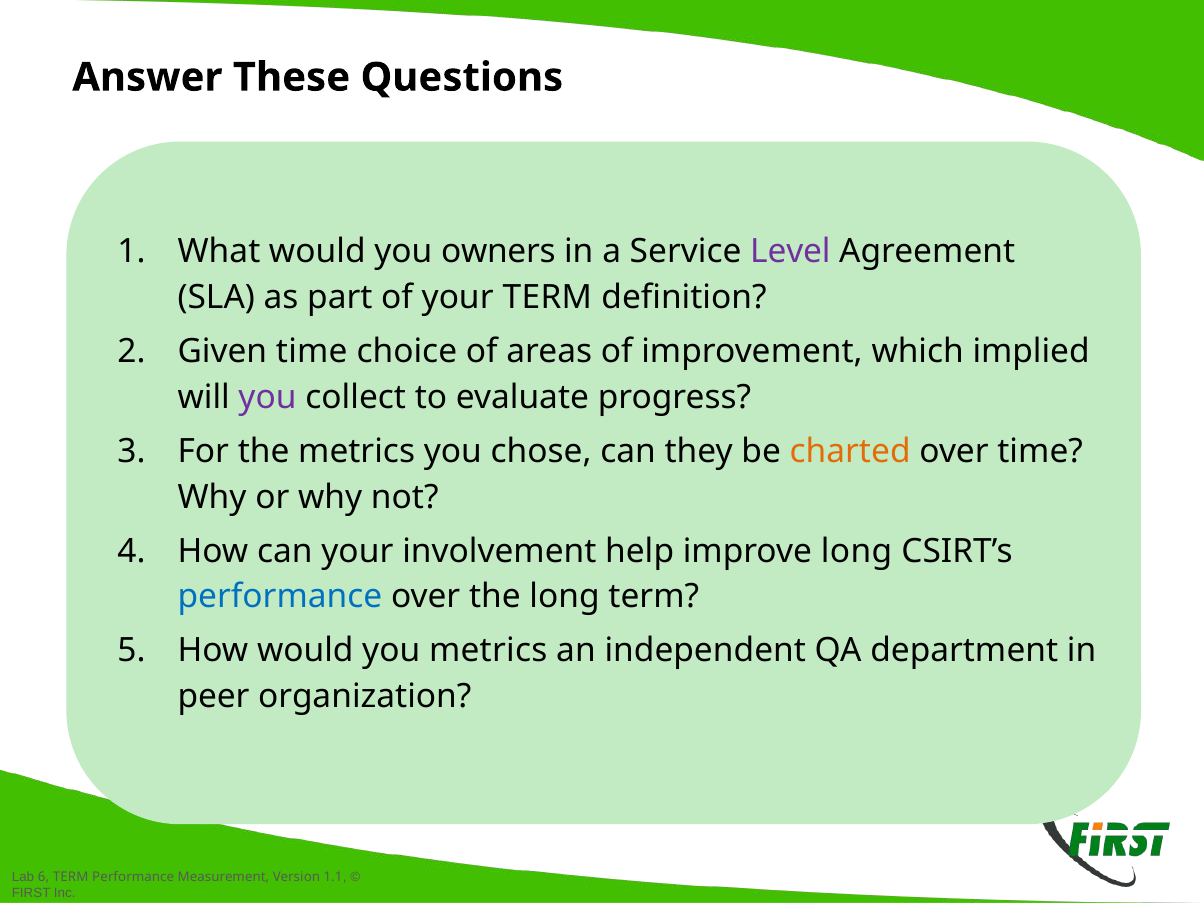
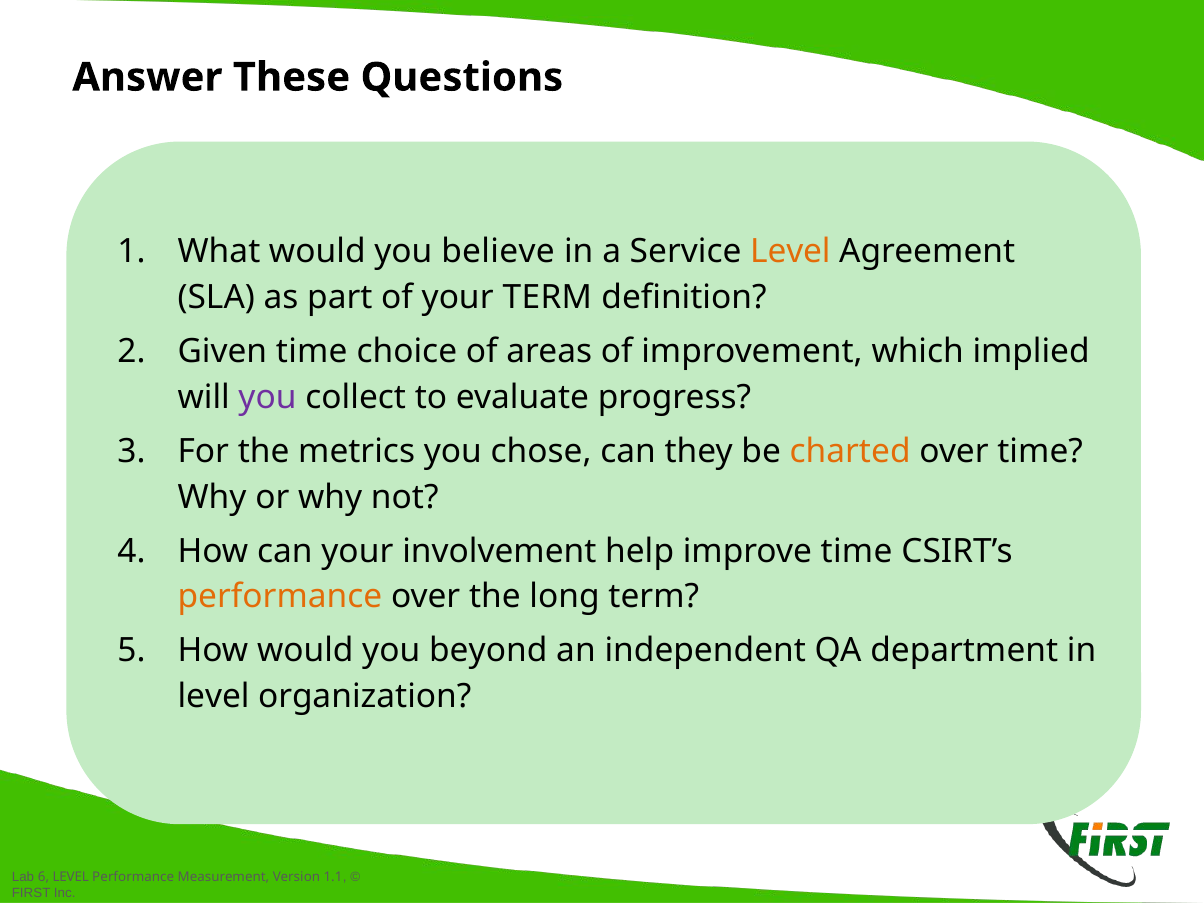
owners: owners -> believe (498, 252)
Level colour: purple -> orange (790, 252)
improve long: long -> time (857, 551)
performance colour: blue -> orange (280, 597)
you metrics: metrics -> beyond (488, 651)
peer: peer -> level (214, 697)
TERM: TERM -> LEVEL (71, 877)
